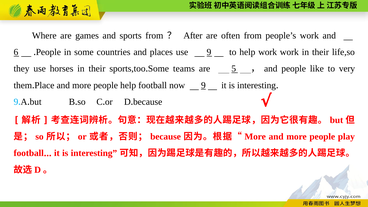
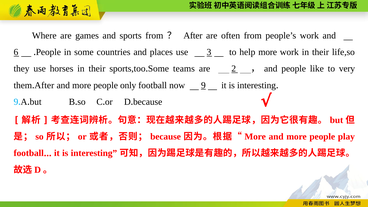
use 9: 9 -> 3 (209, 52)
help work: work -> more (268, 52)
5: 5 -> 2 (234, 69)
Place: Place -> After (44, 85)
people help: help -> only (128, 85)
